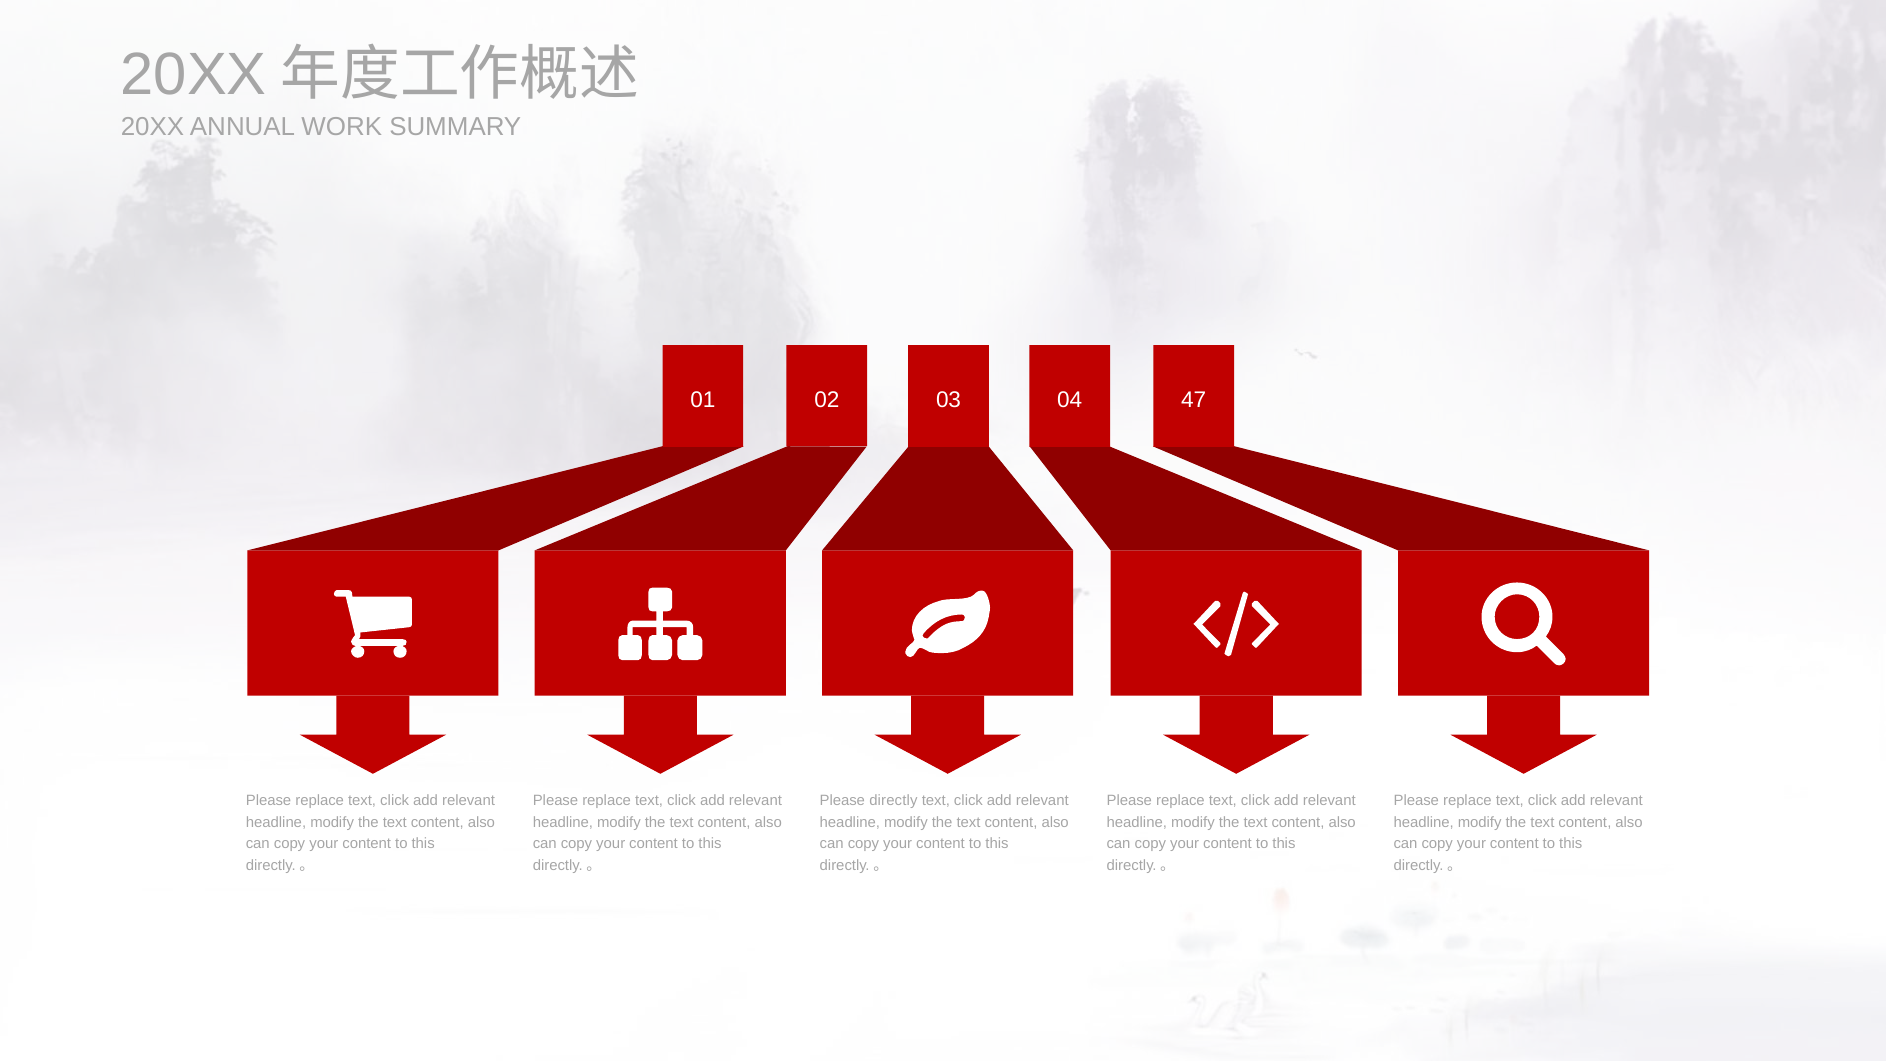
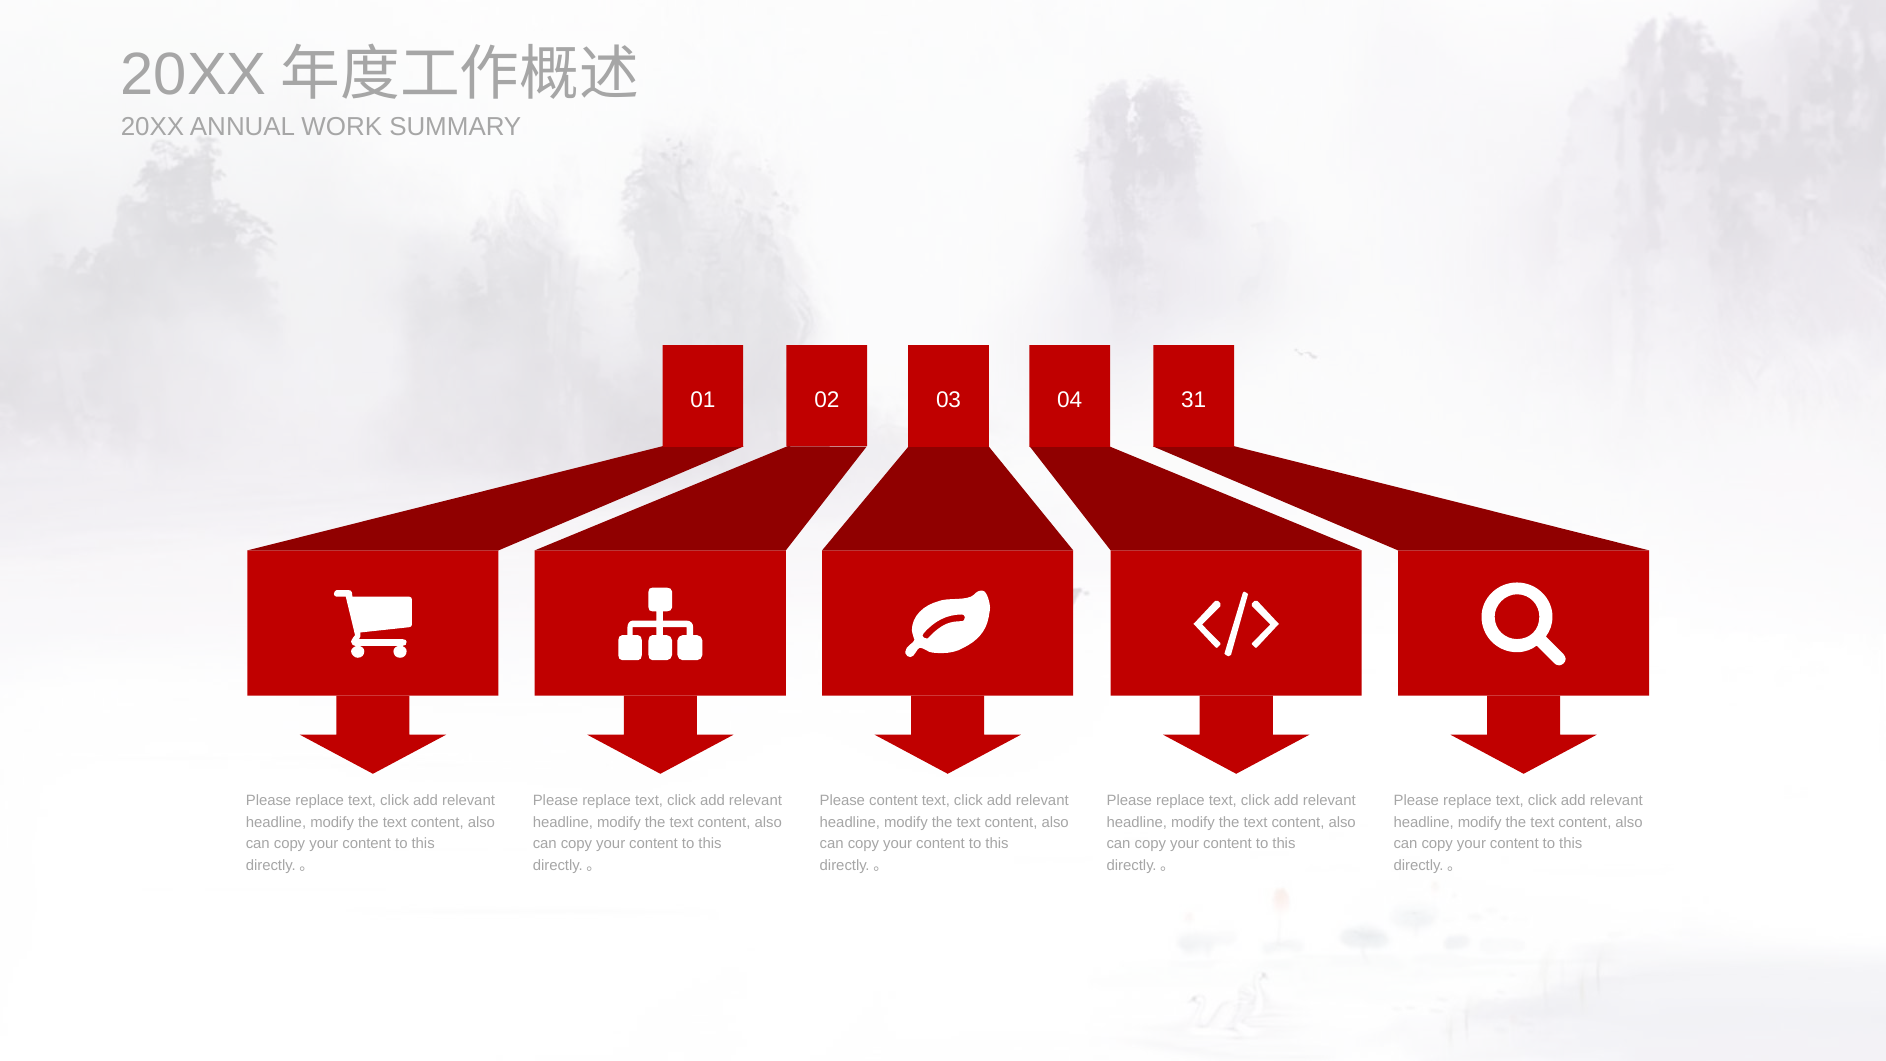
47: 47 -> 31 (1194, 400)
Please directly: directly -> content (894, 801)
